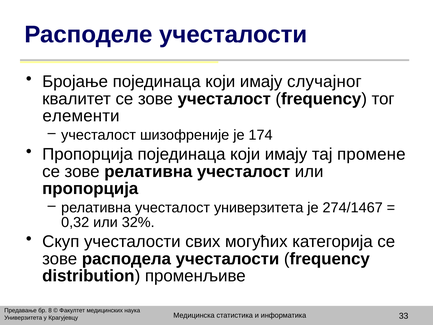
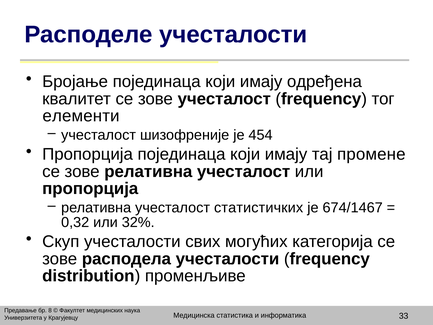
случајног: случајног -> одређена (324, 82)
174: 174 -> 454 (261, 135)
учесталост универзитета: универзитета -> статистичких (259, 207)
274/1467: 274/1467 -> 674/1467 (353, 207)
